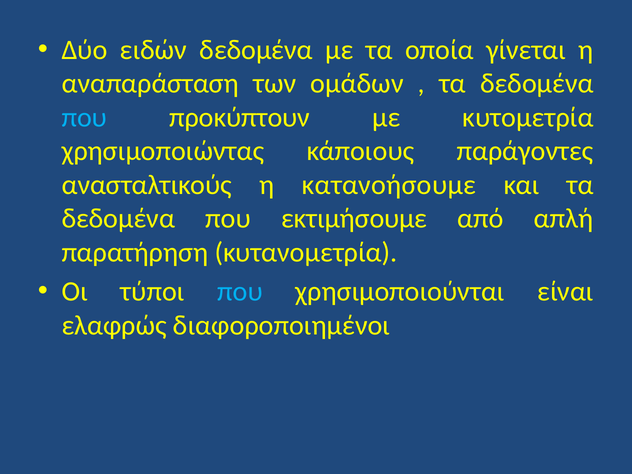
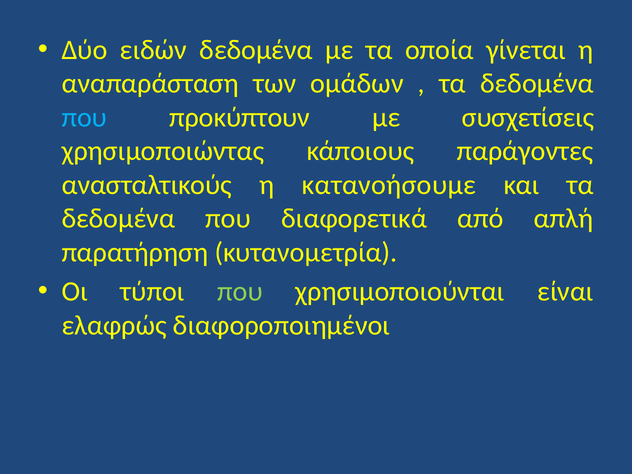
κυτομετρία: κυτομετρία -> συσχετίσεις (528, 117)
εκτιμήσουμε: εκτιμήσουμε -> διαφορετικά (354, 219)
που colour: light blue -> light green (240, 292)
